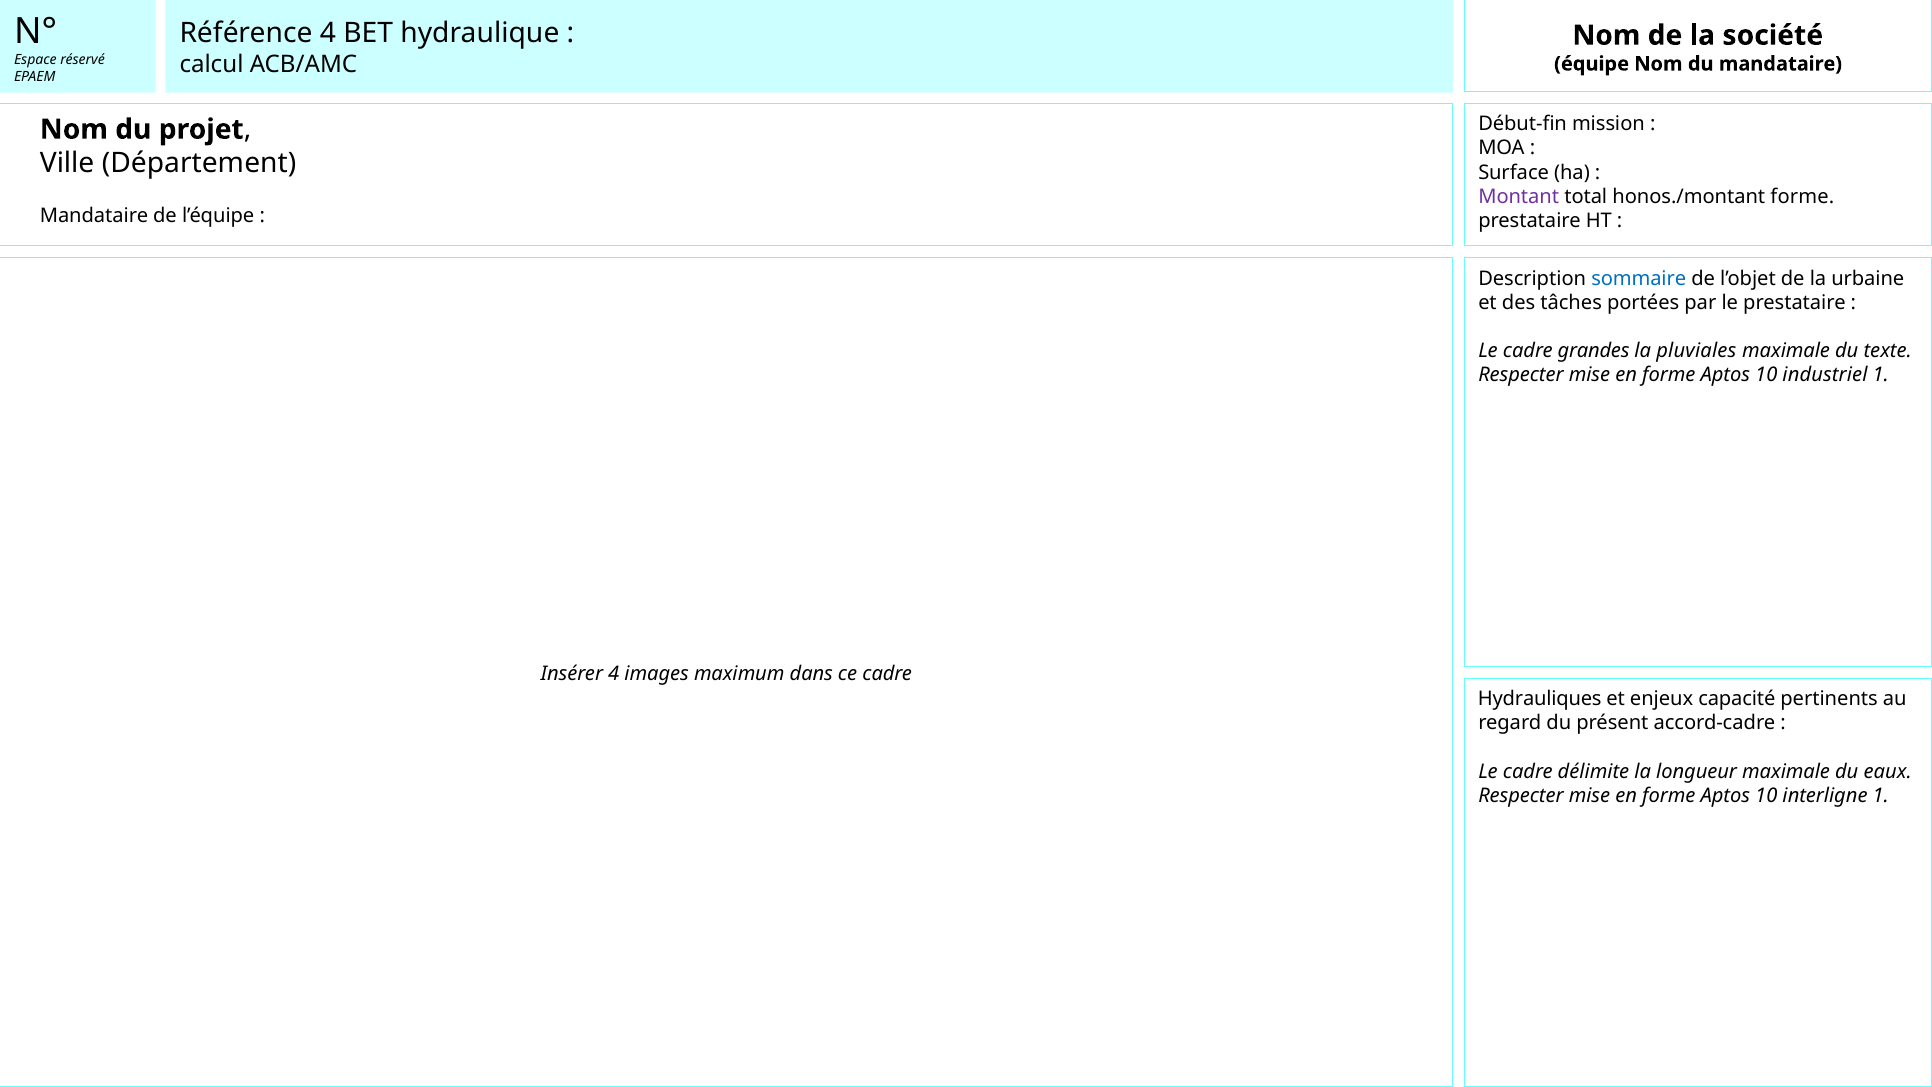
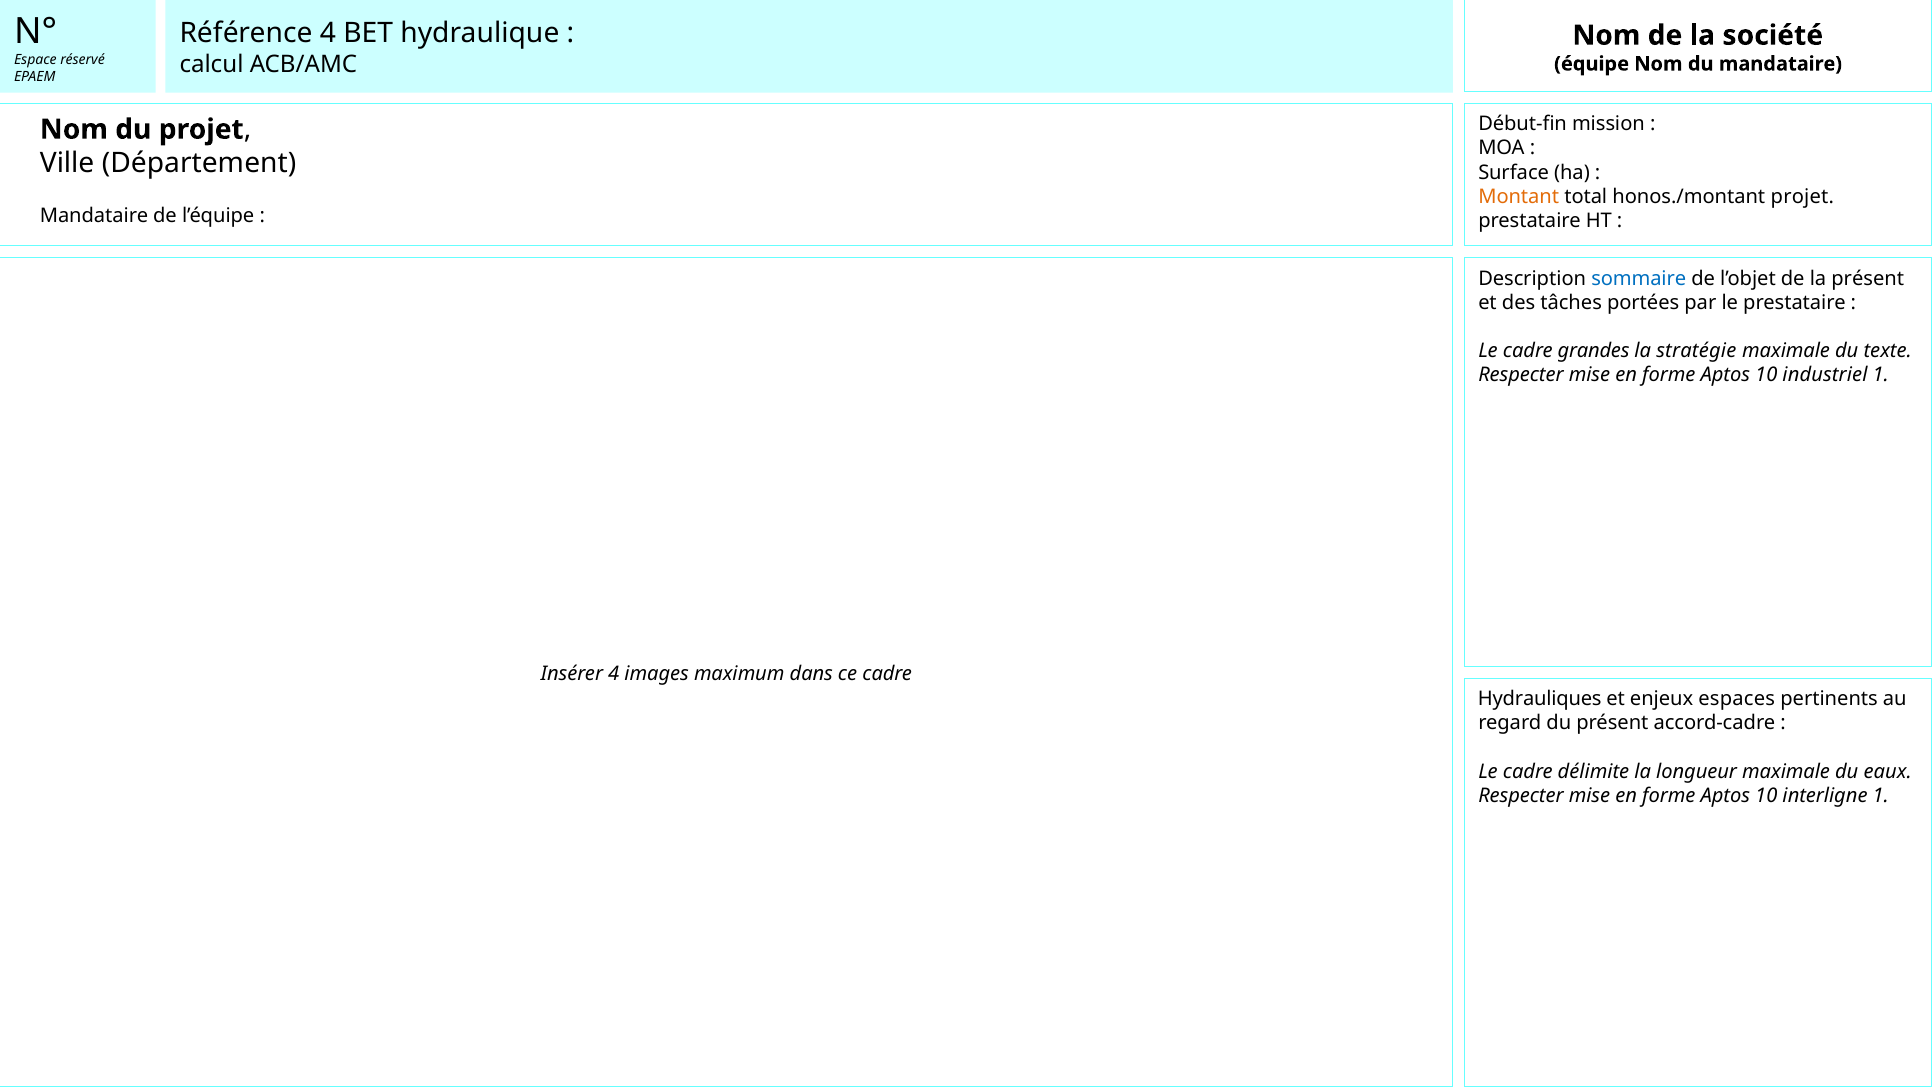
Montant colour: purple -> orange (1519, 197)
honos./montant forme: forme -> projet (1802, 197)
la urbaine: urbaine -> présent (1868, 278)
pluviales: pluviales -> stratégie (1696, 351)
capacité: capacité -> espaces (1737, 699)
